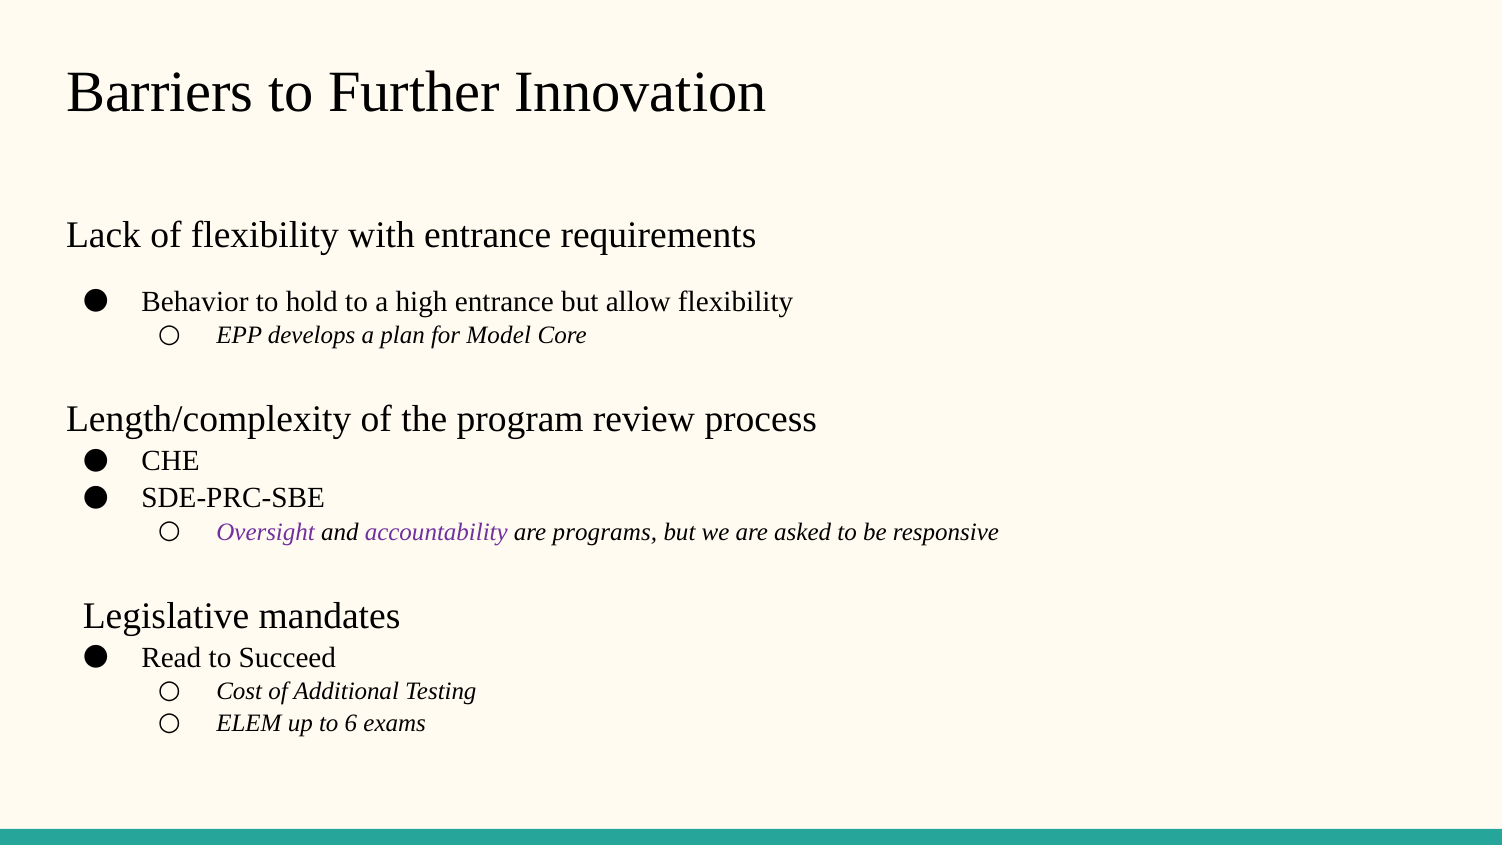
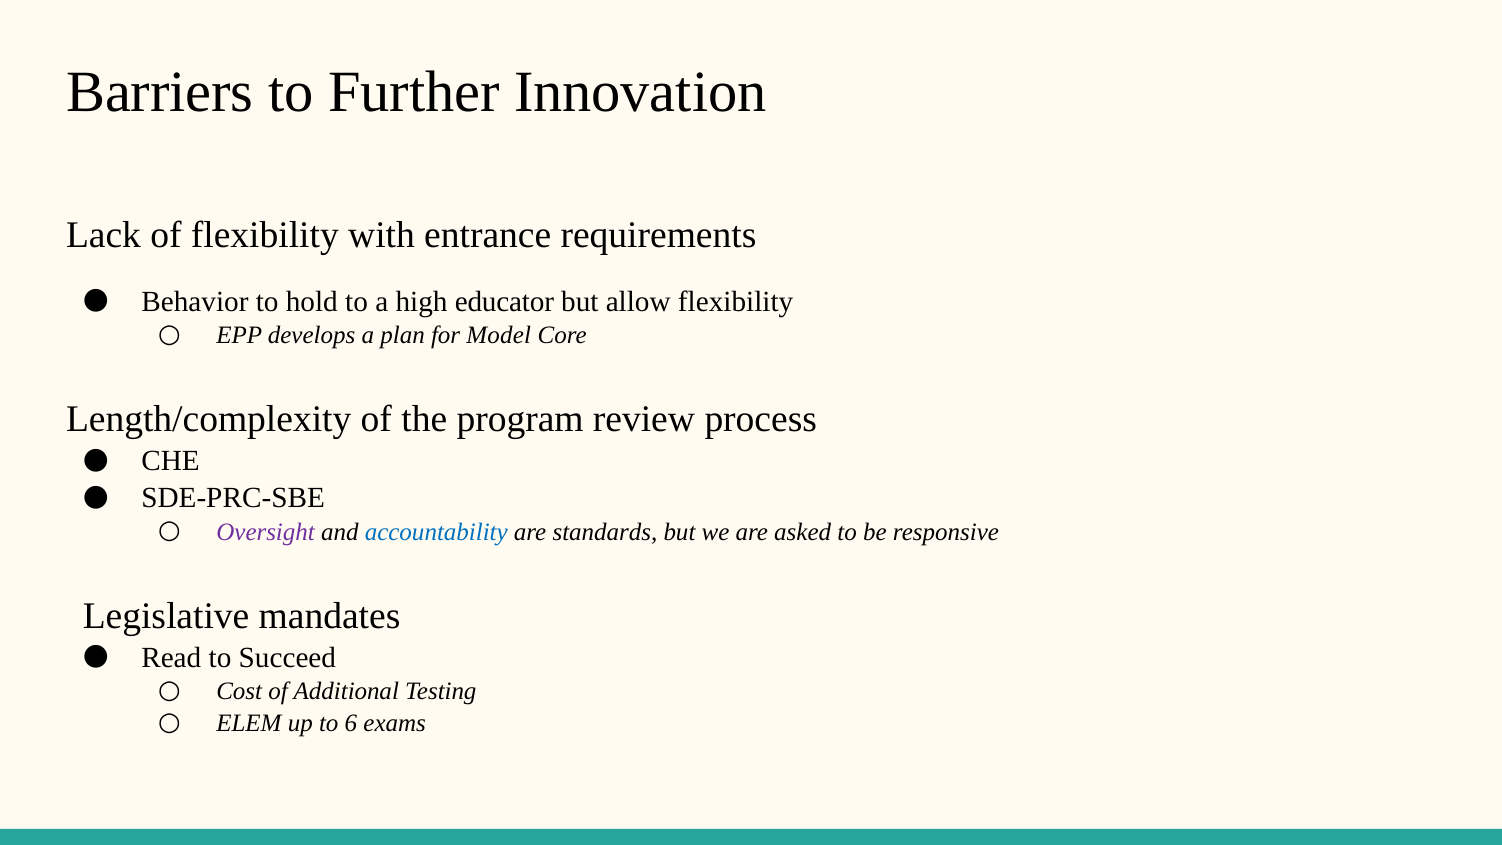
high entrance: entrance -> educator (504, 301)
accountability colour: purple -> blue (436, 532)
programs: programs -> standards (605, 532)
